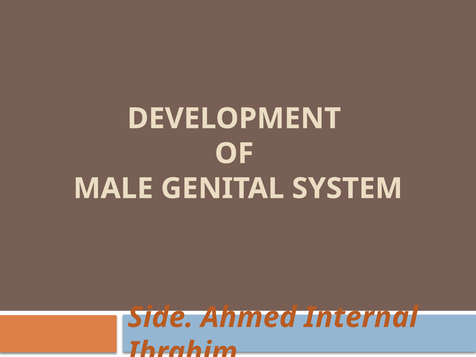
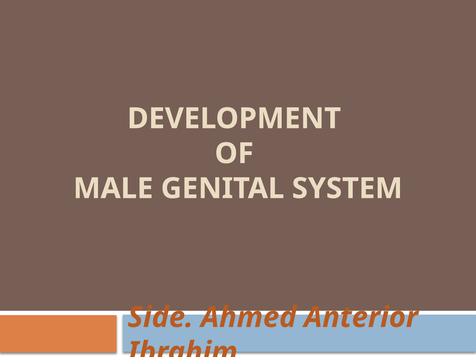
Internal: Internal -> Anterior (361, 317)
